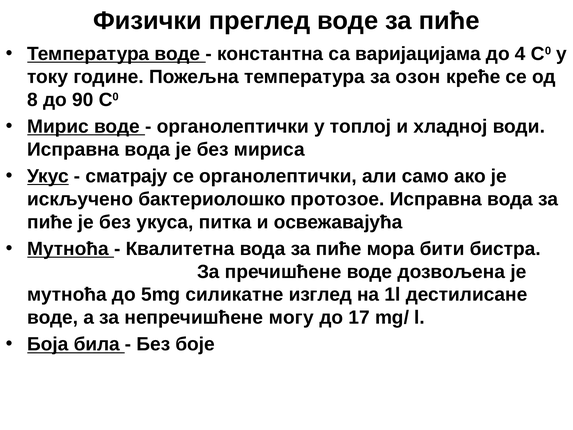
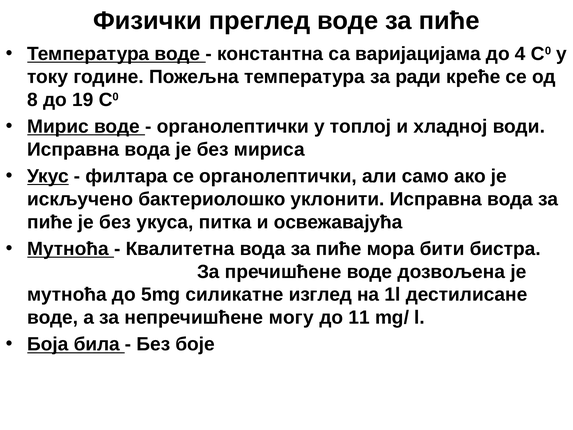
озон: озон -> ради (418, 77)
90: 90 -> 19 (83, 100)
сматрају: сматрају -> филтара (127, 176)
протозое: протозое -> уклонити (338, 199)
17: 17 -> 11 (359, 317)
